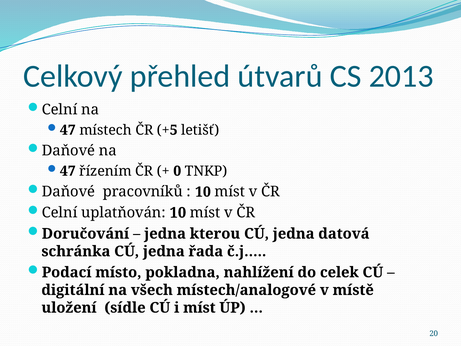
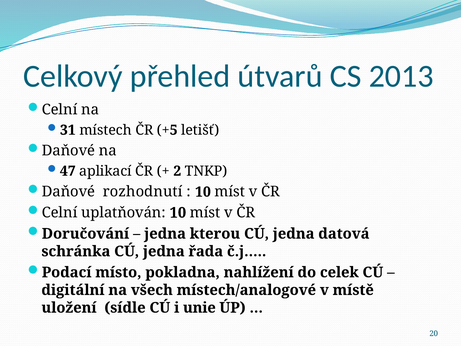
47: 47 -> 31 (68, 130)
řízením: řízením -> aplikací (106, 171)
0: 0 -> 2 (177, 171)
pracovníků: pracovníků -> rozhodnutí (143, 192)
i míst: míst -> unie (199, 308)
